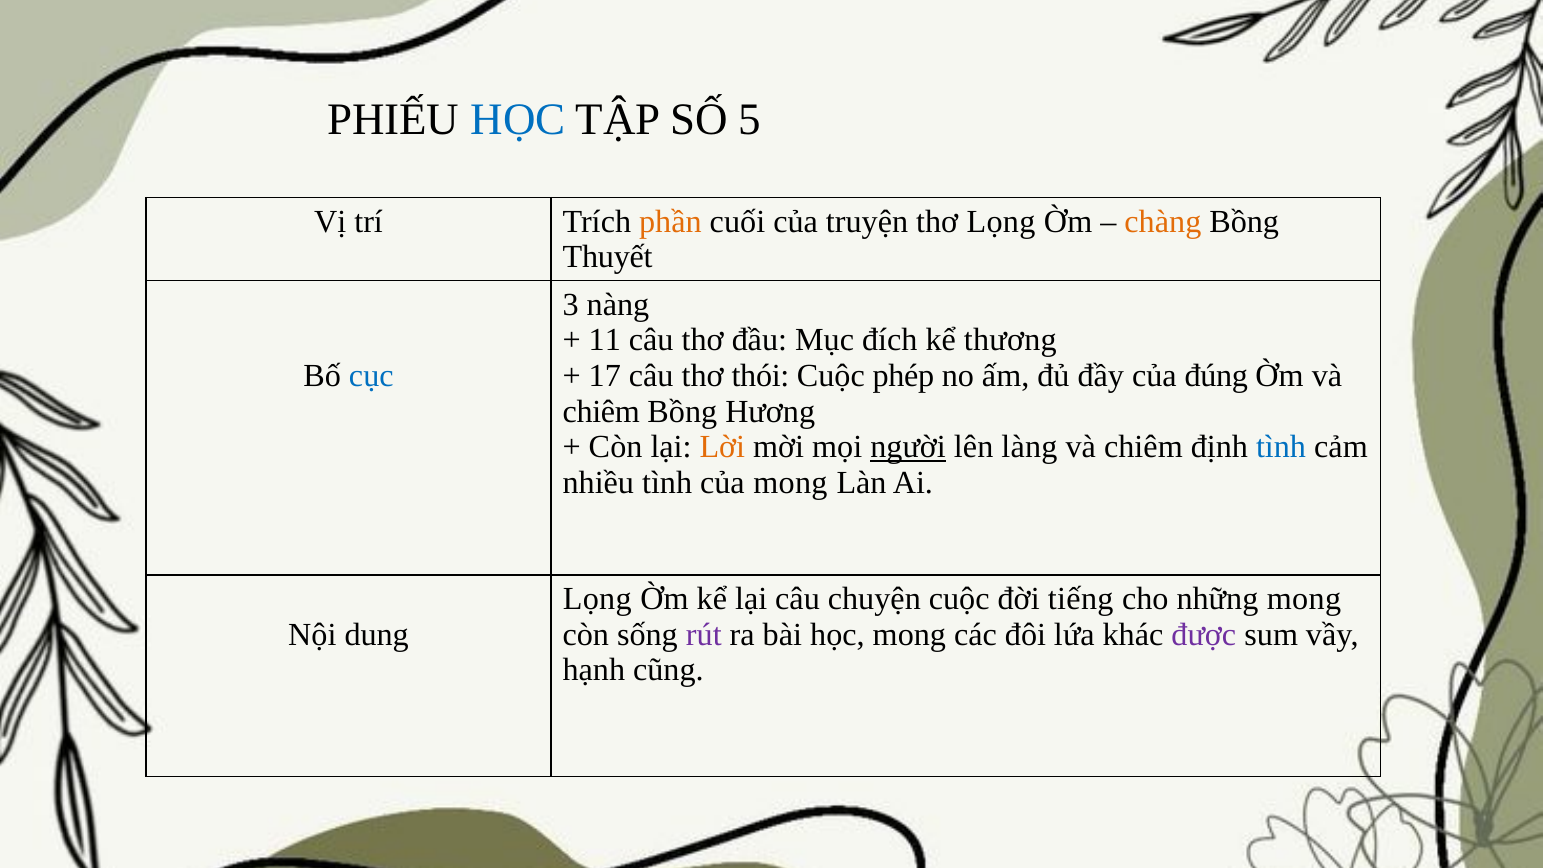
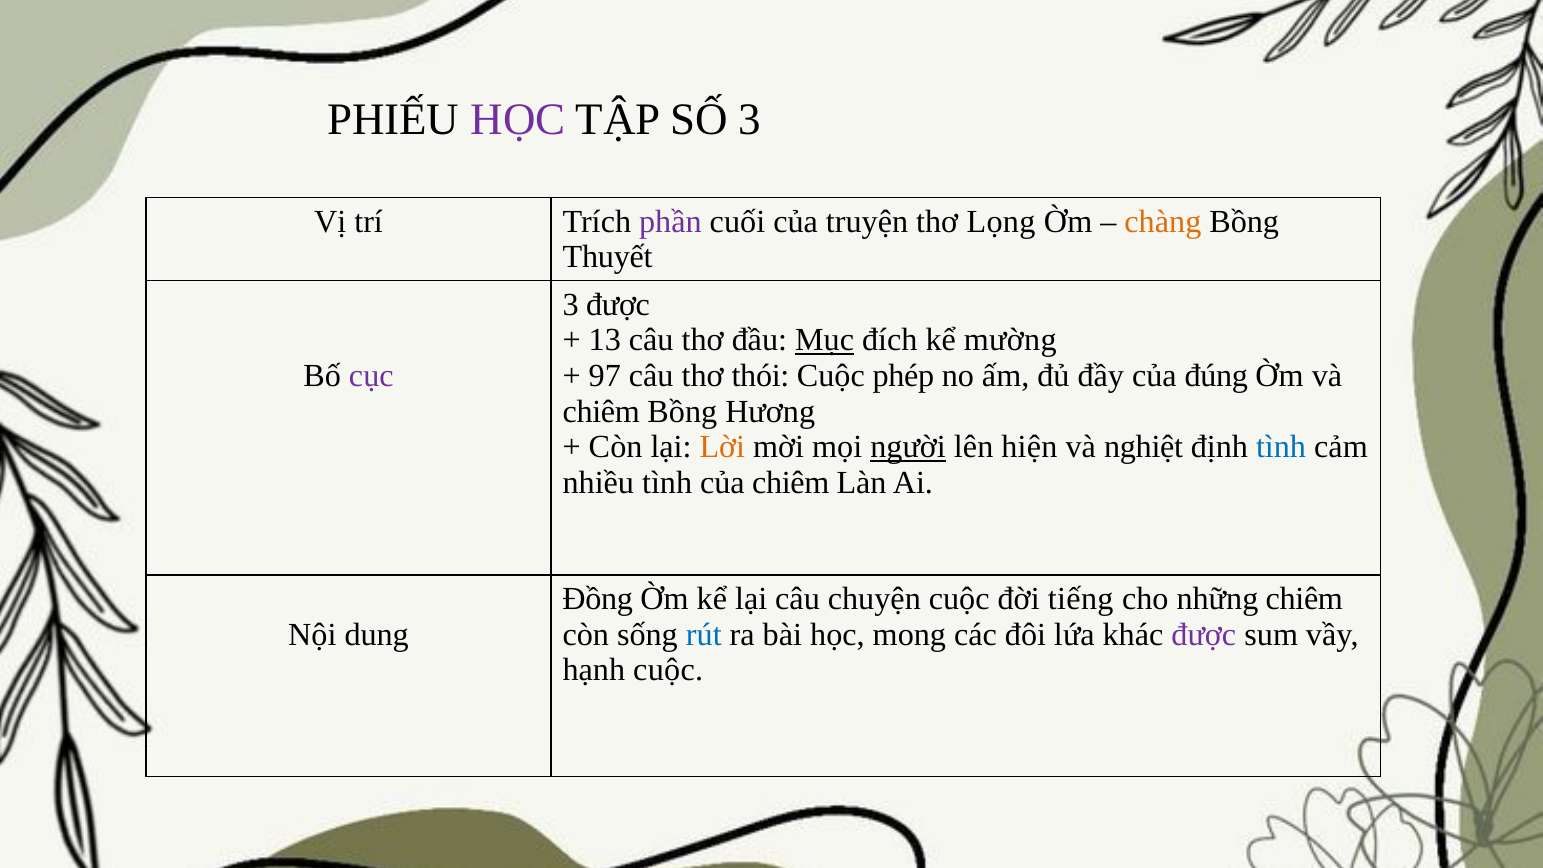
HỌC colour: blue -> purple (518, 120)
SỐ 5: 5 -> 3 (750, 120)
phần colour: orange -> purple (670, 221)
3 nàng: nàng -> được (618, 304)
11: 11 -> 13 (605, 340)
Mục underline: none -> present (825, 340)
thương: thương -> mường (1010, 340)
cục colour: blue -> purple (371, 376)
17: 17 -> 97 (605, 376)
làng: làng -> hiện (1029, 447)
chiêm: chiêm -> nghiệt (1144, 447)
của mong: mong -> chiêm (791, 483)
Lọng: Lọng -> Đồng (598, 599)
những mong: mong -> chiêm (1304, 599)
rút colour: purple -> blue (704, 635)
hạnh cũng: cũng -> cuộc (668, 670)
